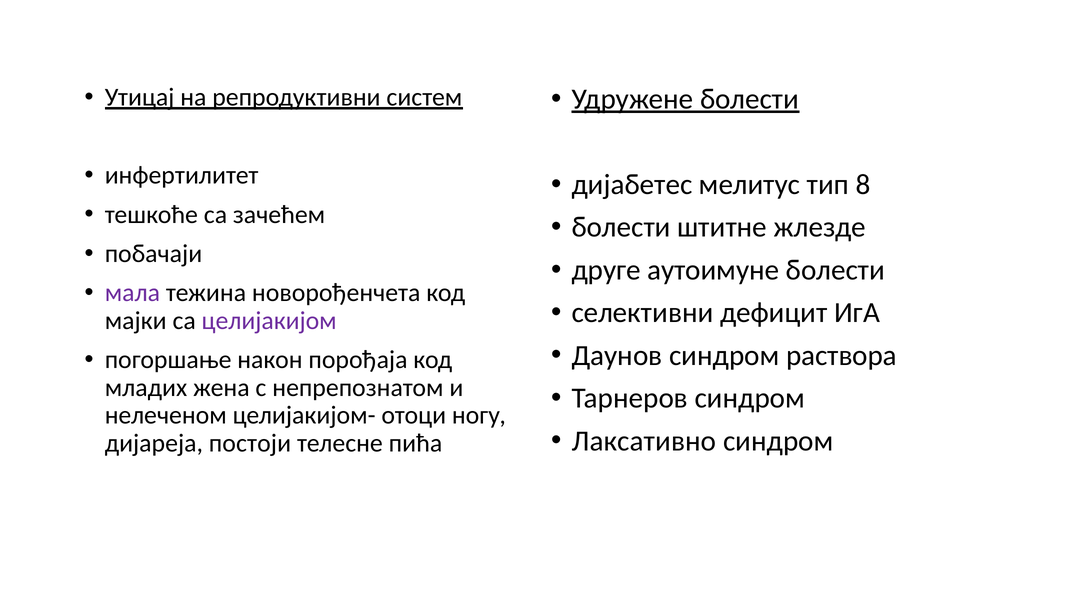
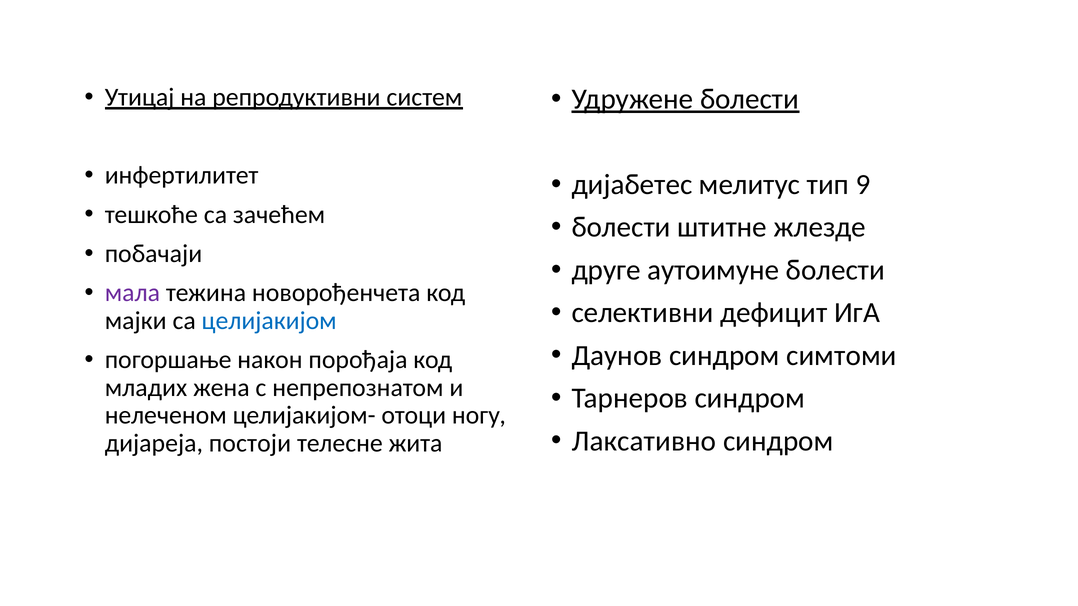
8: 8 -> 9 (863, 185)
целијакијом colour: purple -> blue (269, 321)
раствора: раствора -> симтоми (841, 356)
пића: пића -> жита (416, 444)
